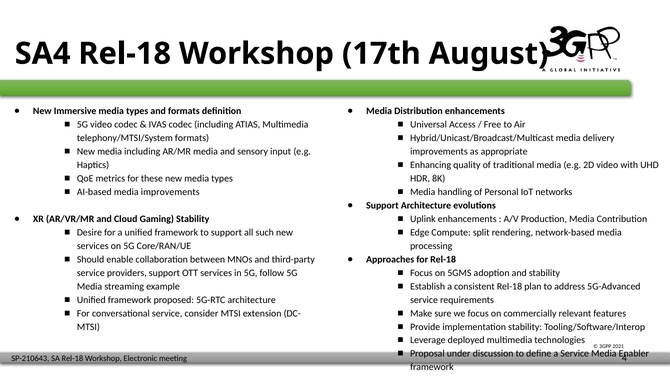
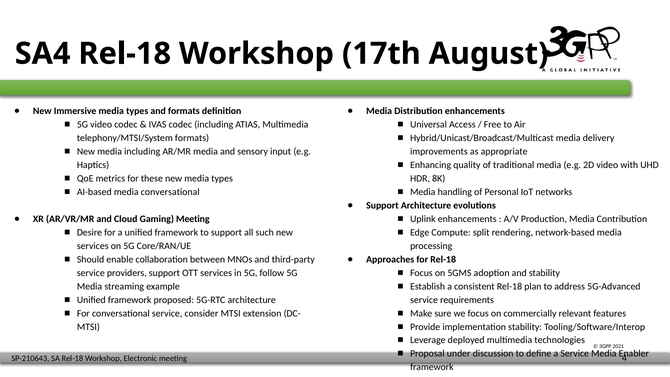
media improvements: improvements -> conversational (170, 192)
Gaming Stability: Stability -> Meeting (193, 219)
